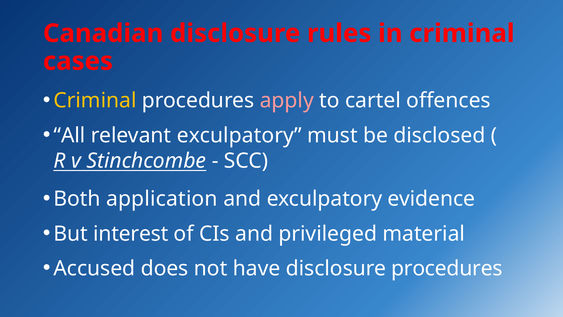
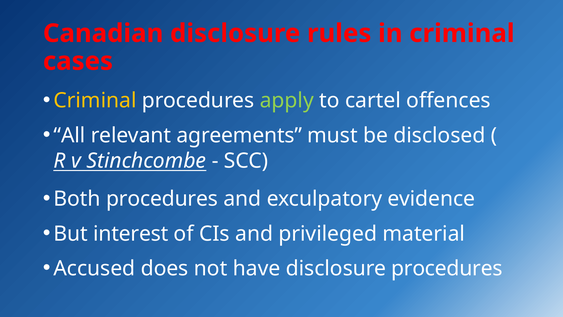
apply colour: pink -> light green (287, 101)
relevant exculpatory: exculpatory -> agreements (239, 135)
Both application: application -> procedures (162, 199)
